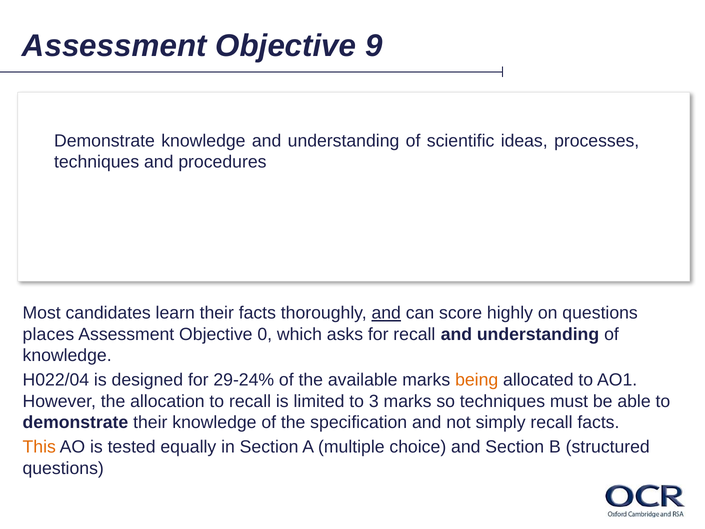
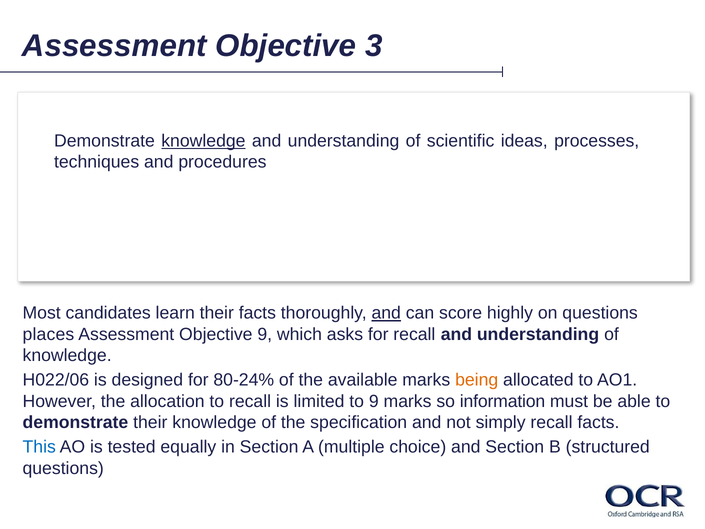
9: 9 -> 3 (374, 46)
knowledge underline: none -> present (203, 141)
Objective 0: 0 -> 9 (265, 334)
H022/04: H022/04 -> H022/06 (56, 380)
29-24%: 29-24% -> 80-24% (244, 380)
to 3: 3 -> 9 (374, 401)
so techniques: techniques -> information (503, 401)
This colour: orange -> blue (39, 447)
